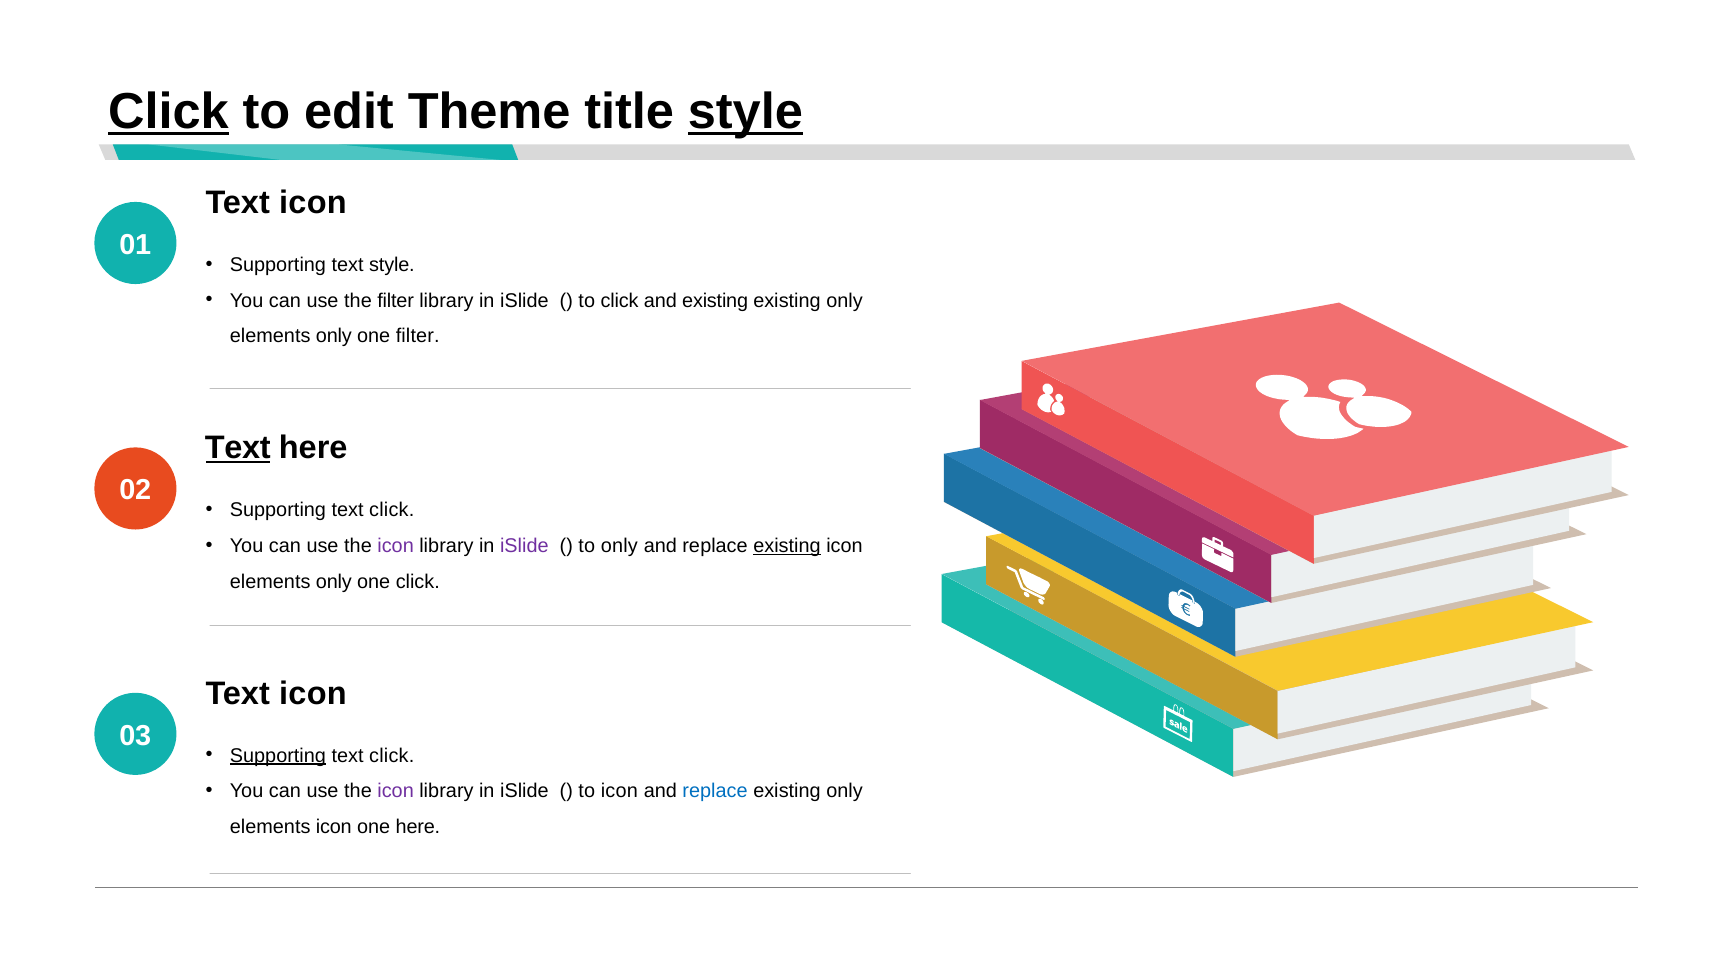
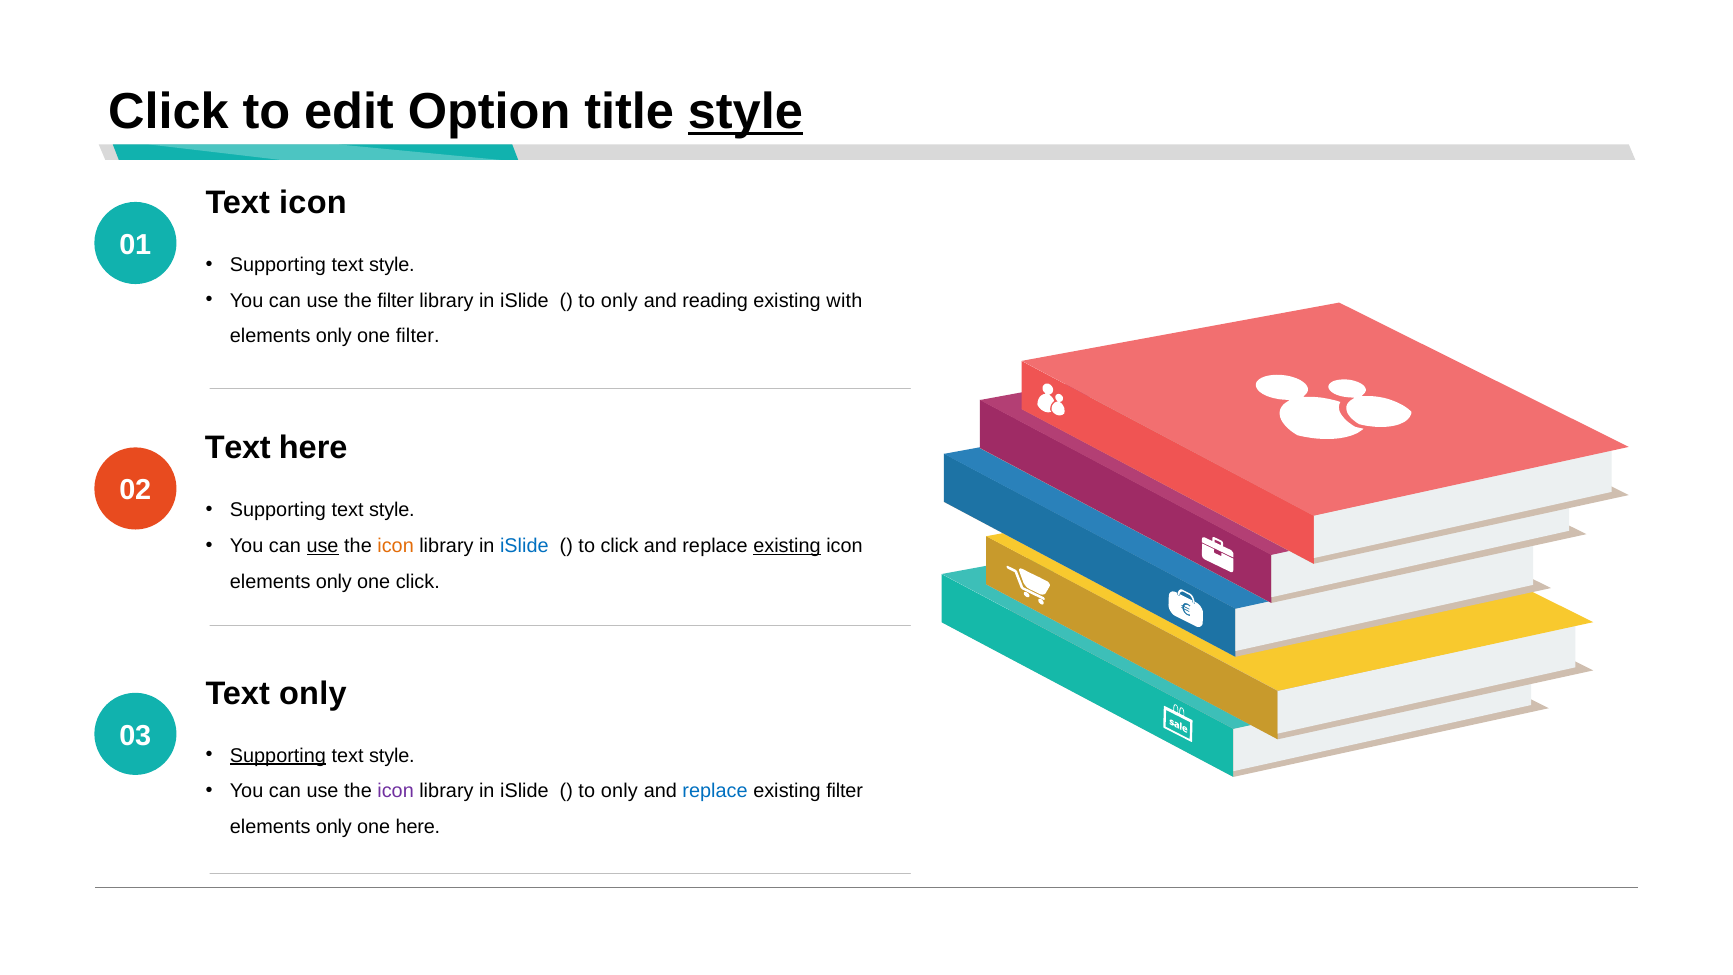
Click underline: present -> none (169, 112)
Theme: Theme -> Option (489, 112)
click: click -> only (619, 300)
and existing: existing -> reading (715, 300)
only: only -> with (844, 300)
Text underline: present -> none (238, 448)
click: click -> style (392, 510)
use underline: none -> present (323, 546)
icon colour: purple -> orange (396, 546)
iSlide colour: purple -> blue (524, 546)
to only: only -> click (620, 546)
icon: icon -> only (313, 693)
click: click -> style (392, 755)
icon: icon -> only (619, 791)
only: only -> filter (845, 791)
icon: icon -> only (334, 827)
